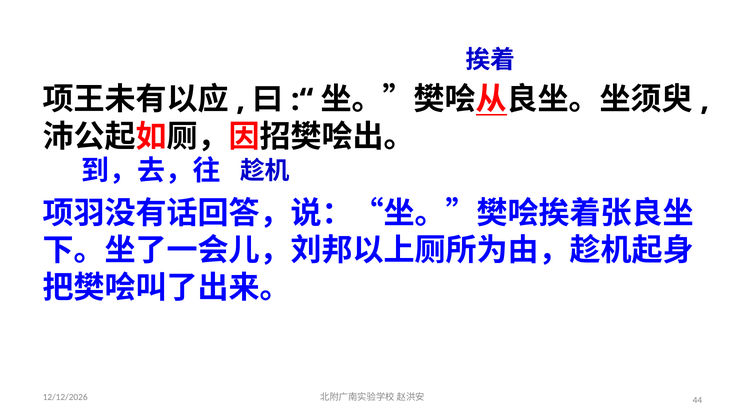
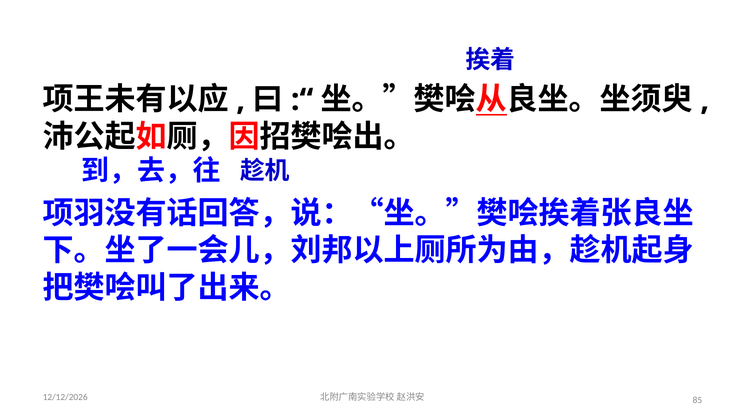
44: 44 -> 85 (697, 400)
